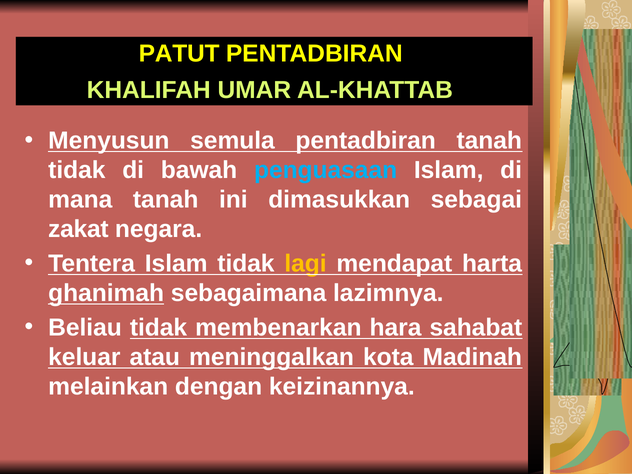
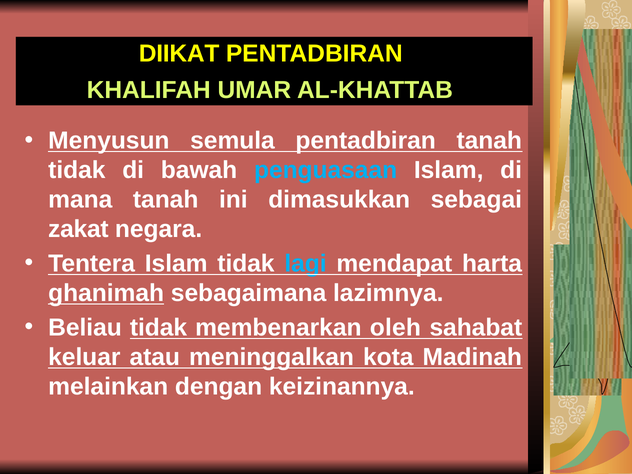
PATUT: PATUT -> DIIKAT (179, 54)
lagi colour: yellow -> light blue (305, 264)
hara: hara -> oleh (395, 328)
